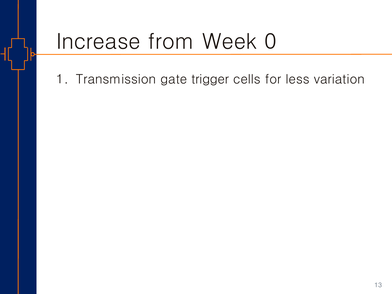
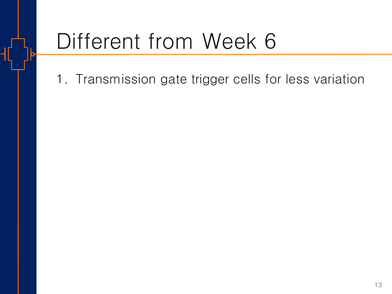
Increase: Increase -> Different (98, 42)
0: 0 -> 6 (271, 42)
